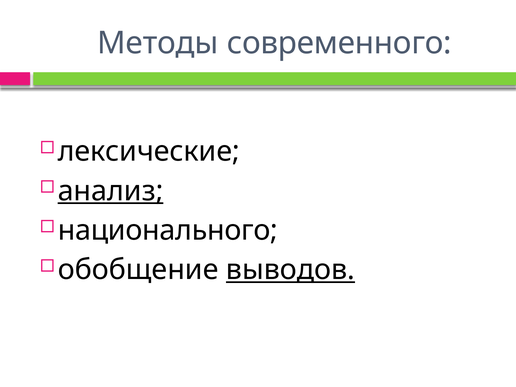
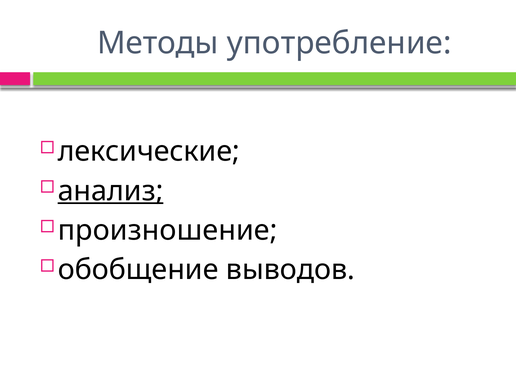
современного: современного -> употребление (339, 43)
национального: национального -> произношение (168, 230)
выводов underline: present -> none (290, 270)
